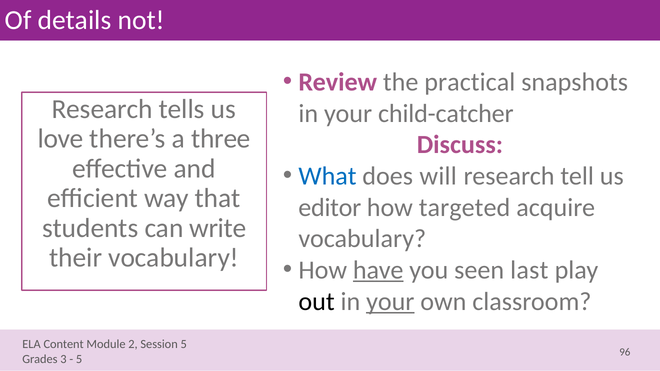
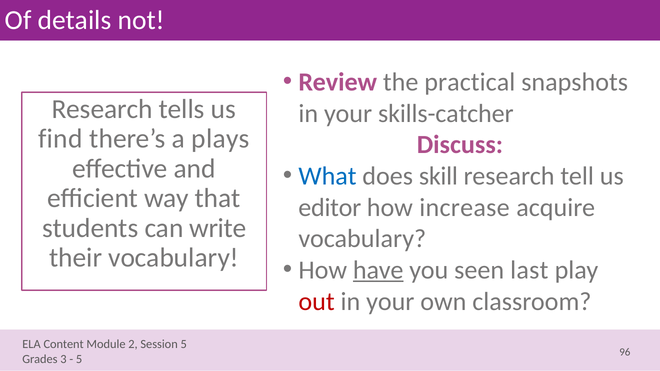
child-catcher: child-catcher -> skills-catcher (446, 114)
love: love -> find (60, 139)
three: three -> plays (221, 139)
will: will -> skill (438, 176)
targeted: targeted -> increase (464, 208)
out colour: black -> red (317, 302)
your underline: present -> none (390, 302)
